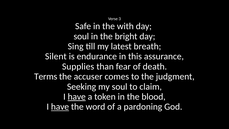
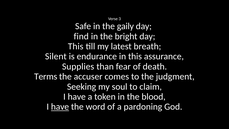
with: with -> gaily (125, 26)
soul: soul -> find (81, 36)
Sing: Sing -> This (76, 46)
have underline: present -> none (77, 97)
